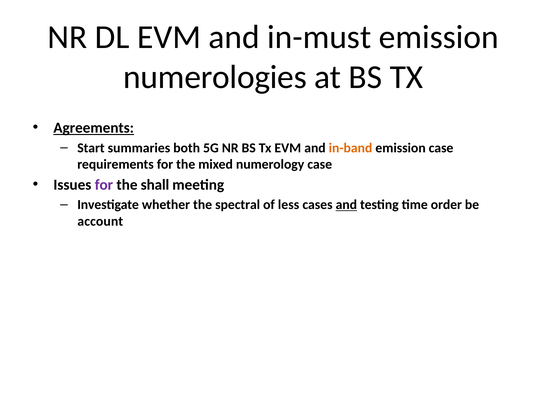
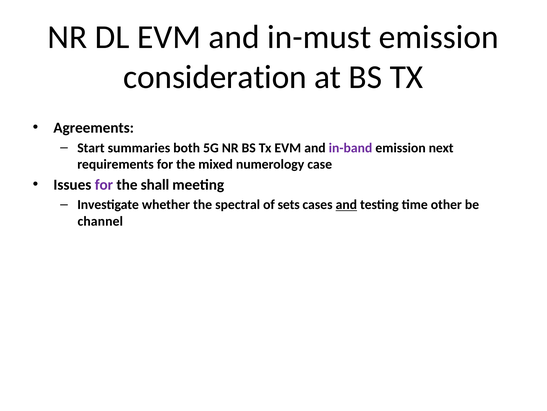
numerologies: numerologies -> consideration (215, 77)
Agreements underline: present -> none (94, 128)
in-band colour: orange -> purple (350, 148)
emission case: case -> next (441, 148)
less: less -> sets (289, 204)
order: order -> other (446, 204)
account: account -> channel (100, 221)
